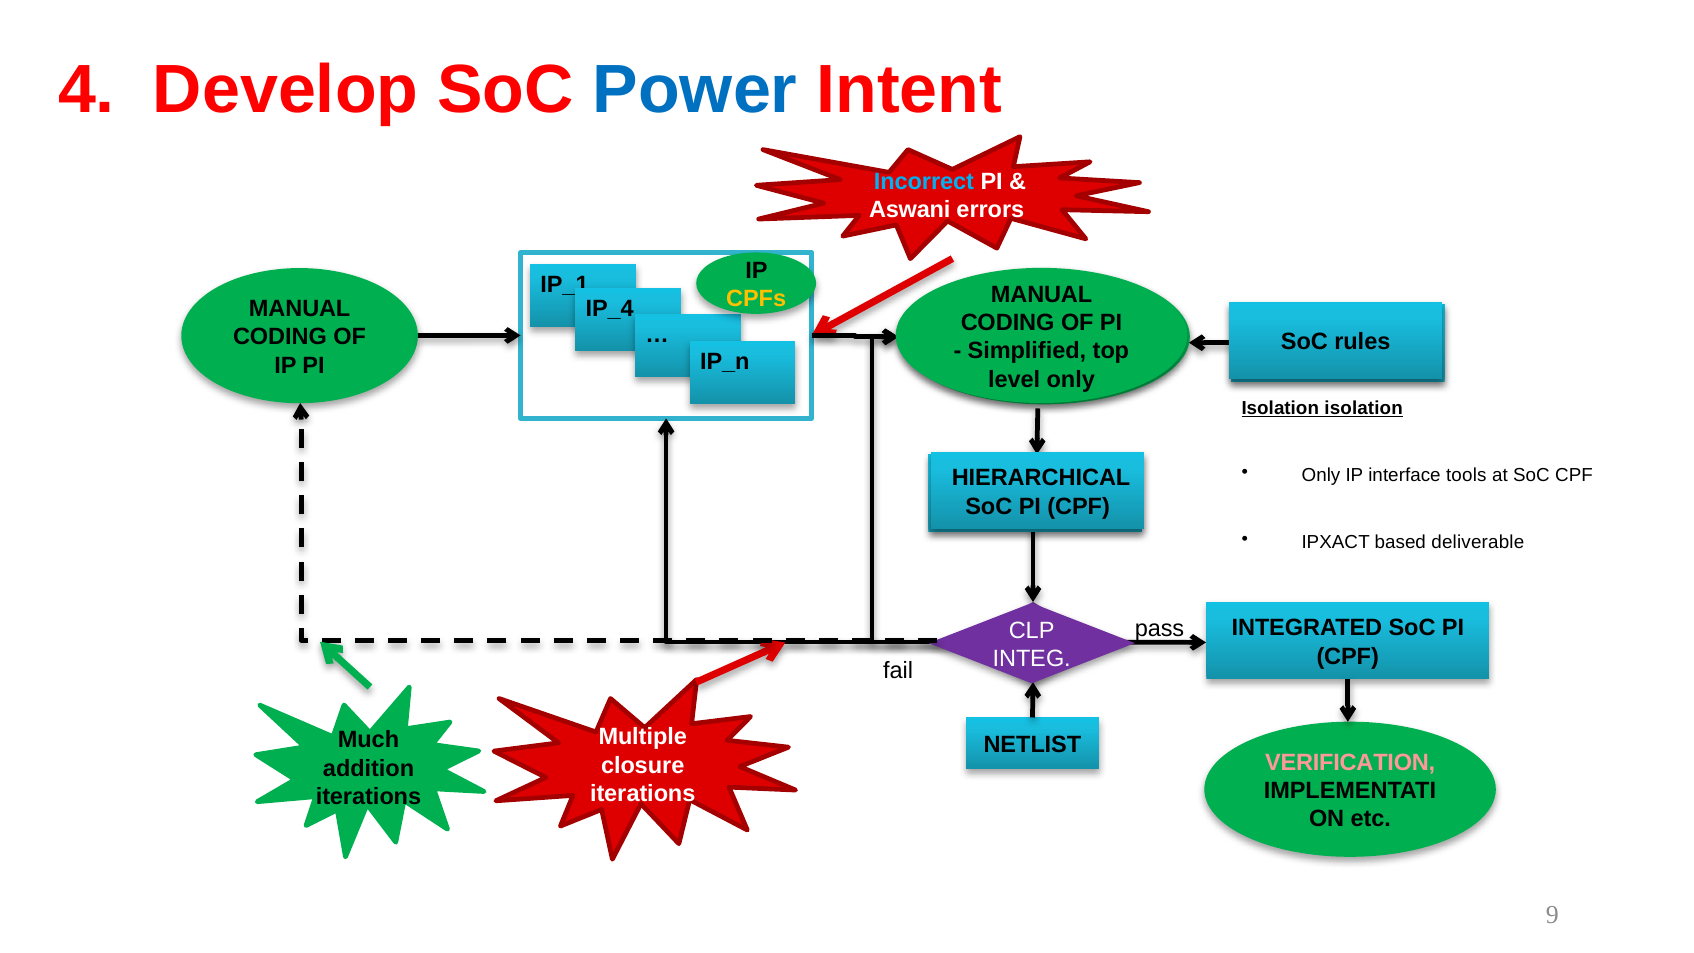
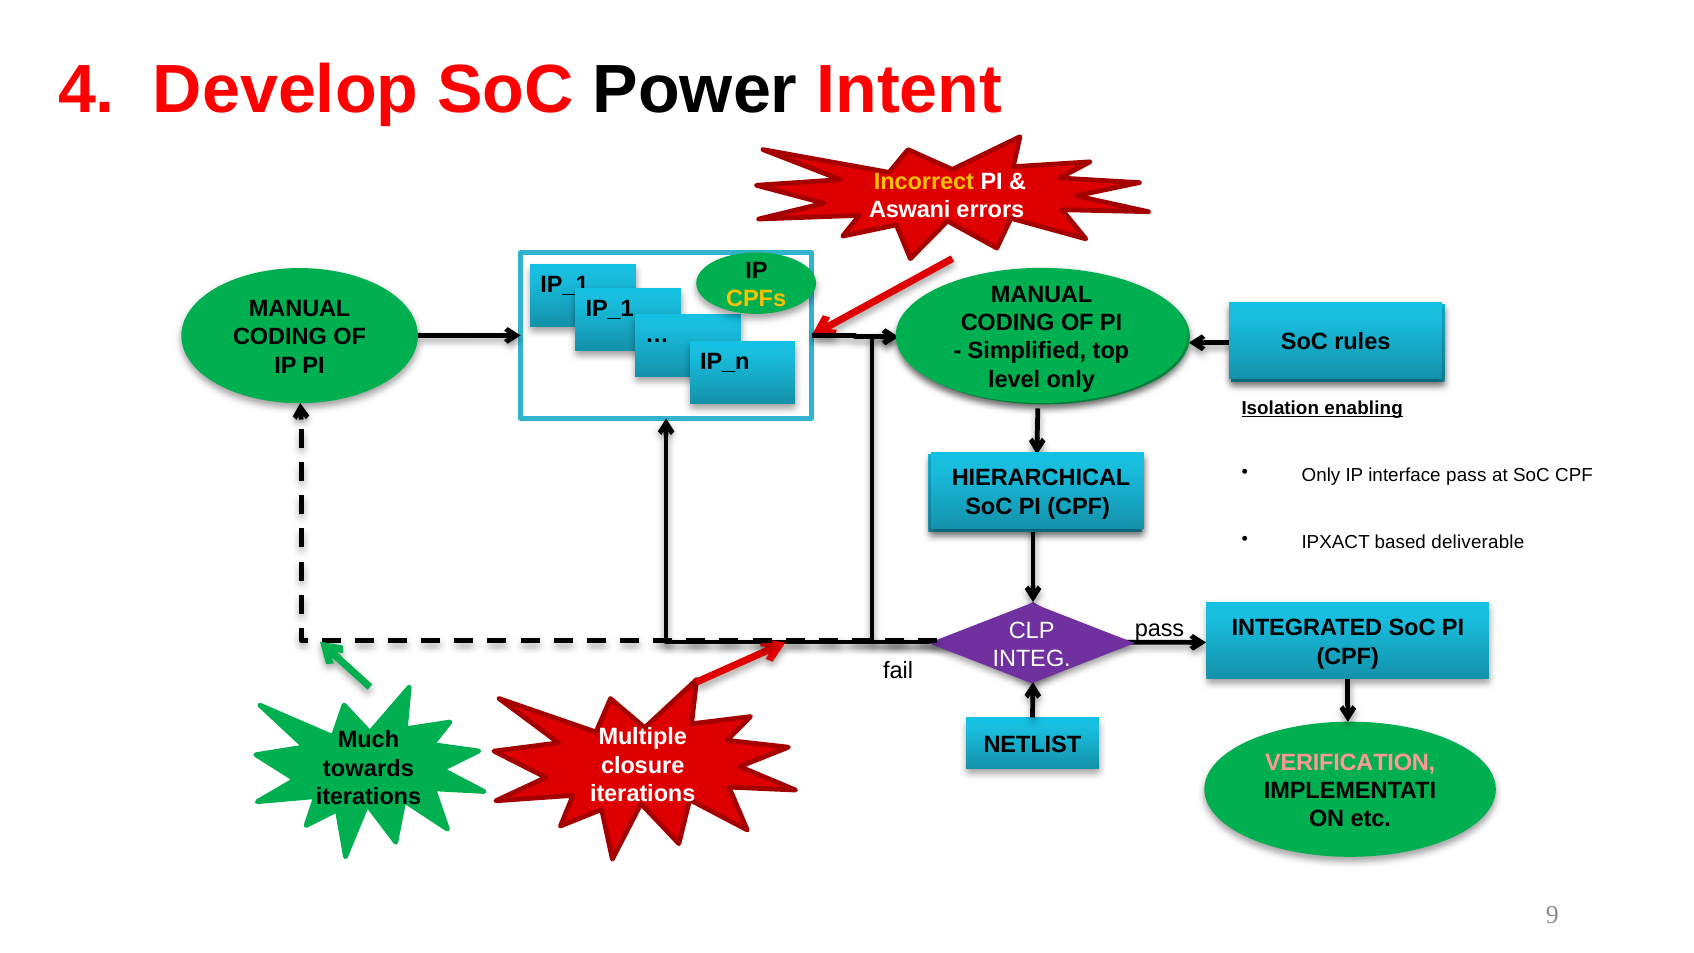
Power colour: blue -> black (695, 90)
Incorrect colour: light blue -> yellow (924, 181)
IP_4: IP_4 -> IP_1 (610, 309)
Isolation isolation: isolation -> enabling (1364, 408)
interface tools: tools -> pass (1466, 475)
addition: addition -> towards (368, 768)
